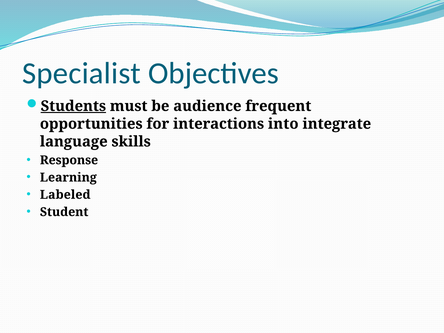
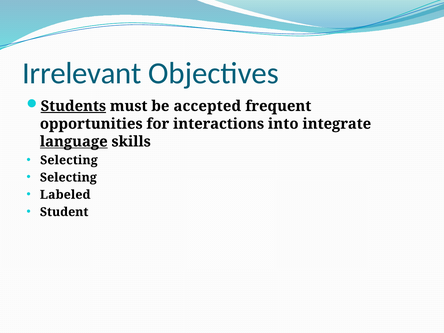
Specialist: Specialist -> Irrelevant (82, 73)
audience: audience -> accepted (207, 106)
language underline: none -> present (74, 142)
Response: Response -> Selecting (69, 160)
Learning: Learning -> Selecting (68, 177)
